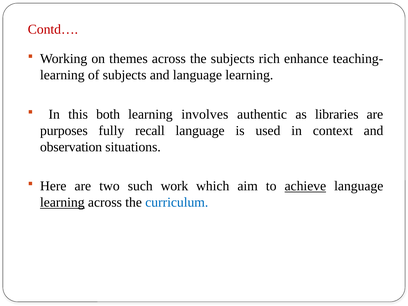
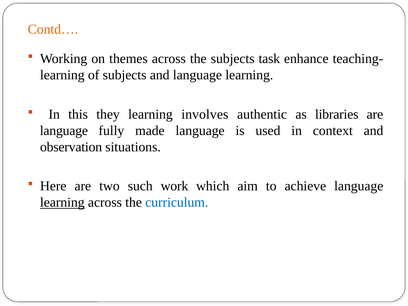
Contd… colour: red -> orange (53, 29)
rich: rich -> task (269, 59)
both: both -> they (108, 114)
purposes: purposes -> language (64, 131)
recall: recall -> made (150, 131)
achieve underline: present -> none (305, 186)
